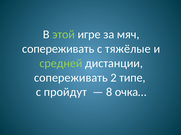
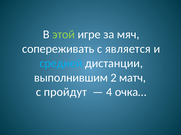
тяжёлые: тяжёлые -> является (128, 49)
средней colour: light green -> light blue (61, 64)
сопереживать: сопереживать -> выполнившим (71, 78)
типе: типе -> матч (132, 78)
8: 8 -> 4 (109, 93)
